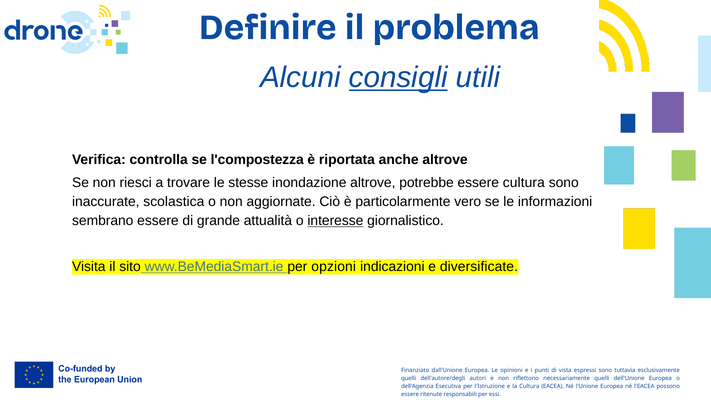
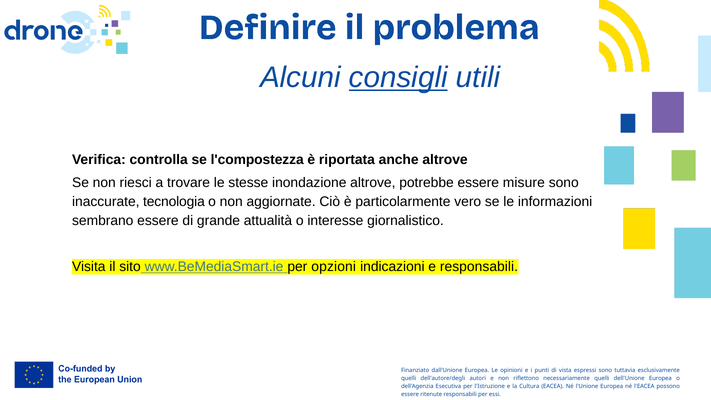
essere cultura: cultura -> misure (524, 183)
scolastica: scolastica -> tecnologia (174, 202)
interesse underline: present -> none (335, 221)
e diversificate: diversificate -> responsabili (479, 267)
